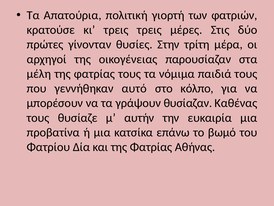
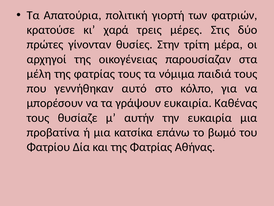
κι τρεις: τρεις -> χαρά (116, 30)
γράψουν θυσίαζαν: θυσίαζαν -> ευκαιρία (188, 103)
